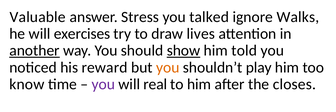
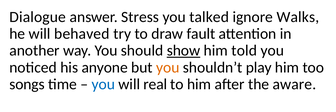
Valuable: Valuable -> Dialogue (38, 17)
exercises: exercises -> behaved (82, 34)
lives: lives -> fault (201, 34)
another underline: present -> none (34, 51)
reward: reward -> anyone (105, 67)
know: know -> songs (27, 84)
you colour: purple -> blue (103, 84)
closes: closes -> aware (294, 84)
